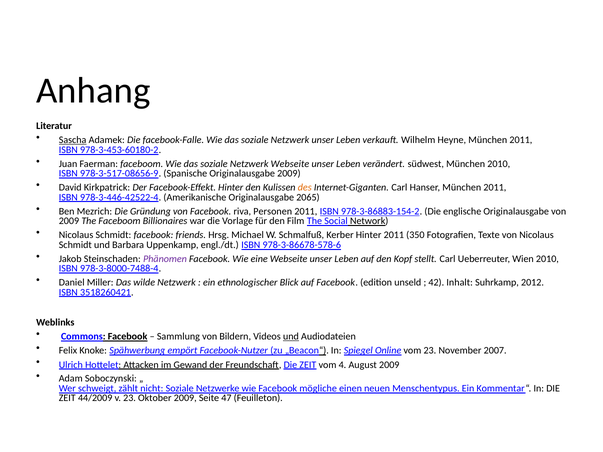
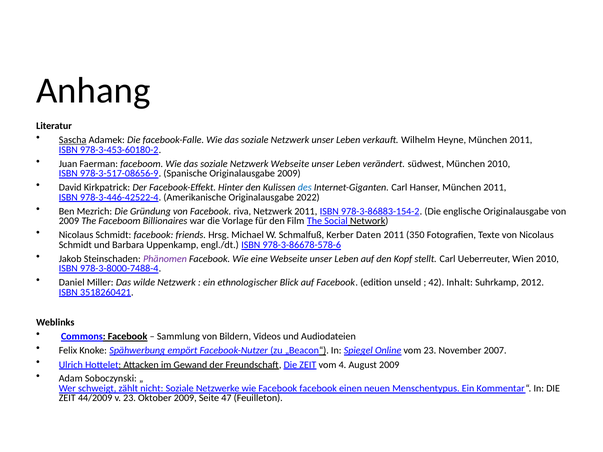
des colour: orange -> blue (305, 188)
2065: 2065 -> 2022 (308, 197)
riva Personen: Personen -> Netzwerk (273, 211)
Kerber Hinter: Hinter -> Daten (369, 235)
und underline: present -> none (291, 337)
Facebook mögliche: mögliche -> facebook (318, 389)
